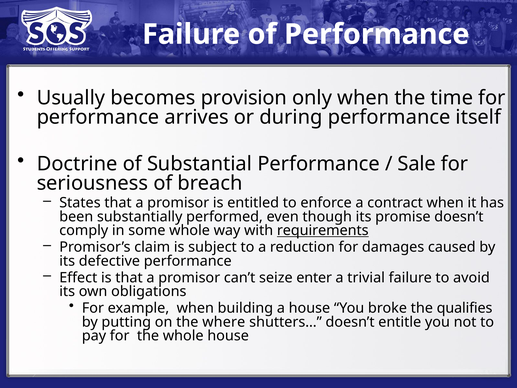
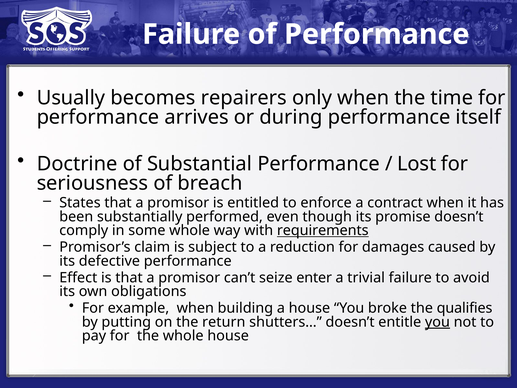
provision: provision -> repairers (244, 98)
Sale: Sale -> Lost (417, 164)
where: where -> return (224, 322)
you underline: none -> present (437, 322)
